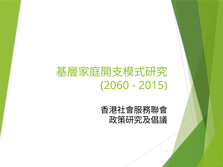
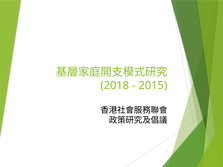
2060: 2060 -> 2018 (115, 86)
